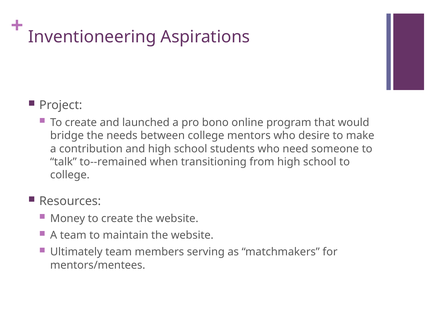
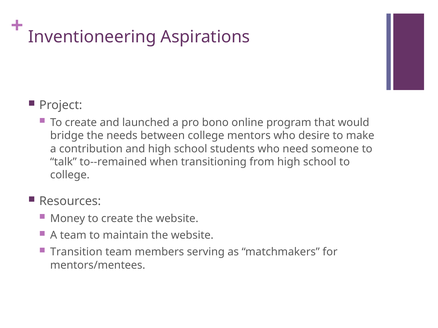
Ultimately: Ultimately -> Transition (76, 252)
